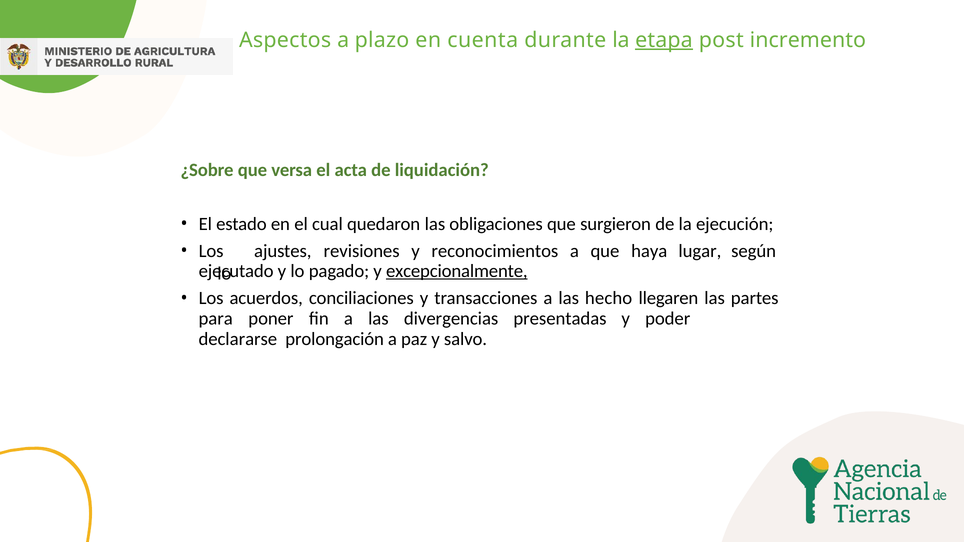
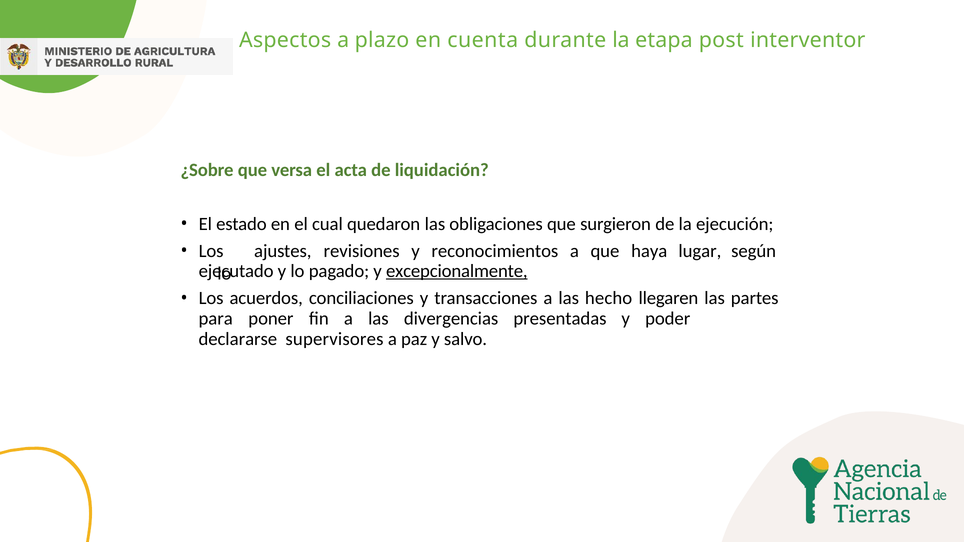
etapa underline: present -> none (664, 40)
incremento: incremento -> interventor (808, 40)
prolongación: prolongación -> supervisores (334, 339)
